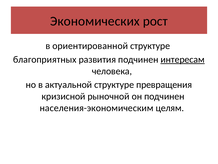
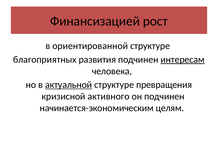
Экономических: Экономических -> Финансизацией (95, 21)
актуальной underline: none -> present (69, 85)
рыночной: рыночной -> активного (109, 96)
населения-экономическим: населения-экономическим -> начинается-экономическим (97, 108)
